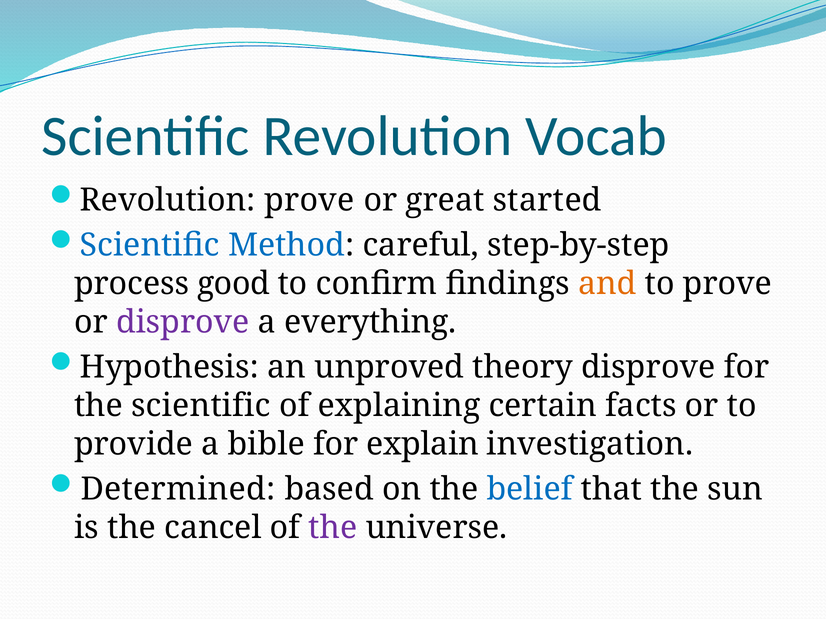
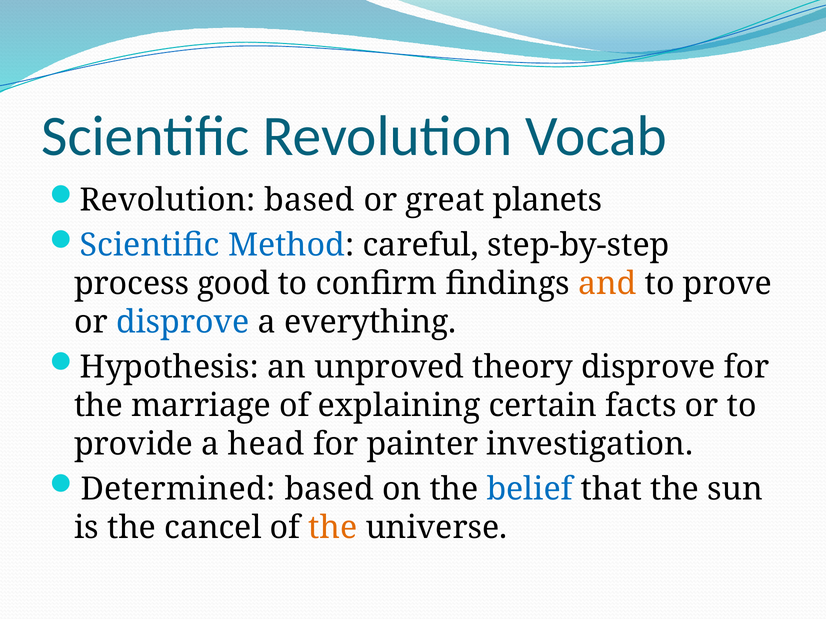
Revolution prove: prove -> based (309, 200)
started: started -> planets (547, 200)
disprove colour: purple -> blue (183, 323)
the scientific: scientific -> marriage (201, 406)
bible: bible -> head (266, 445)
explain: explain -> painter (423, 445)
the colour: purple -> orange (333, 528)
